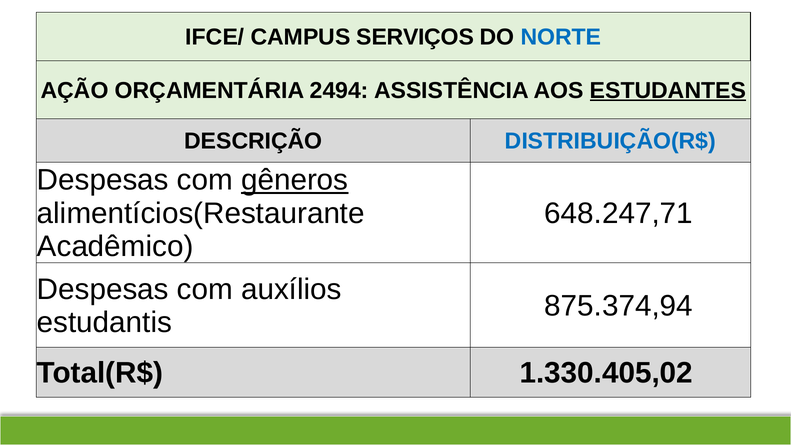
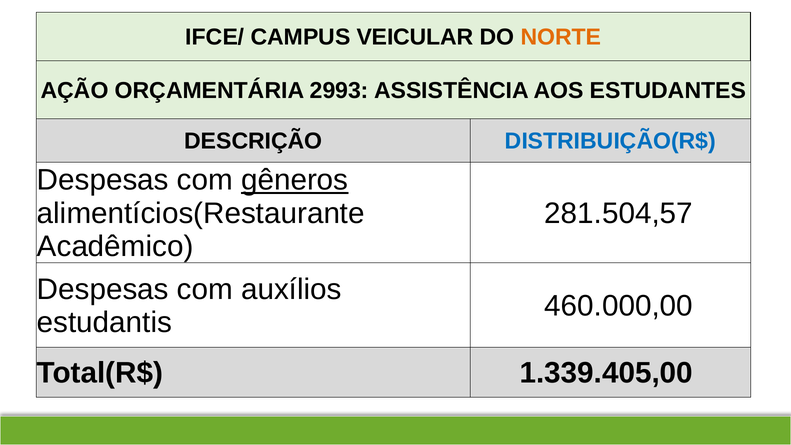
SERVIÇOS: SERVIÇOS -> VEICULAR (415, 37)
NORTE colour: blue -> orange (561, 37)
2494: 2494 -> 2993 (339, 90)
ESTUDANTES underline: present -> none (668, 90)
648.247,71: 648.247,71 -> 281.504,57 (619, 213)
875.374,94: 875.374,94 -> 460.000,00 (619, 306)
1.330.405,02: 1.330.405,02 -> 1.339.405,00 (606, 373)
